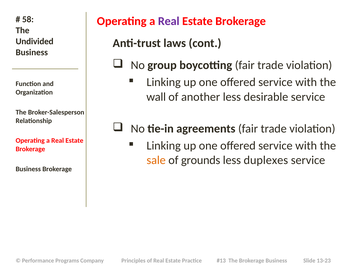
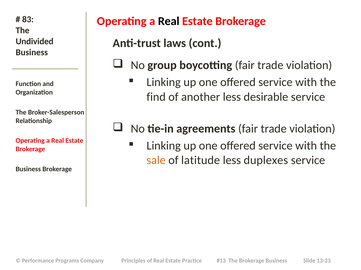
58: 58 -> 83 (28, 19)
Real colour: purple -> black (169, 21)
wall: wall -> find (156, 97)
grounds: grounds -> latitude (201, 161)
